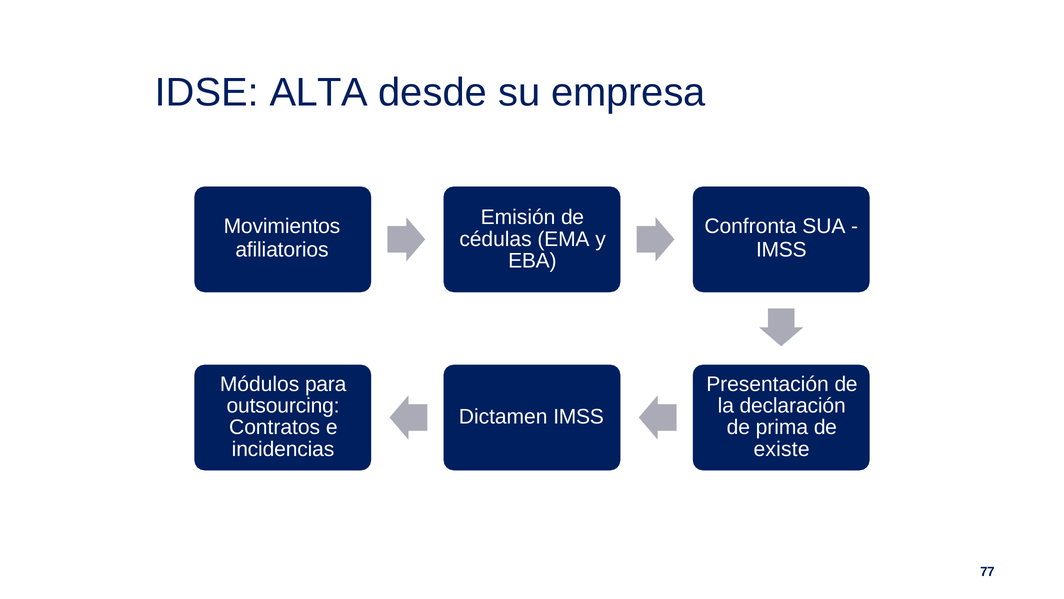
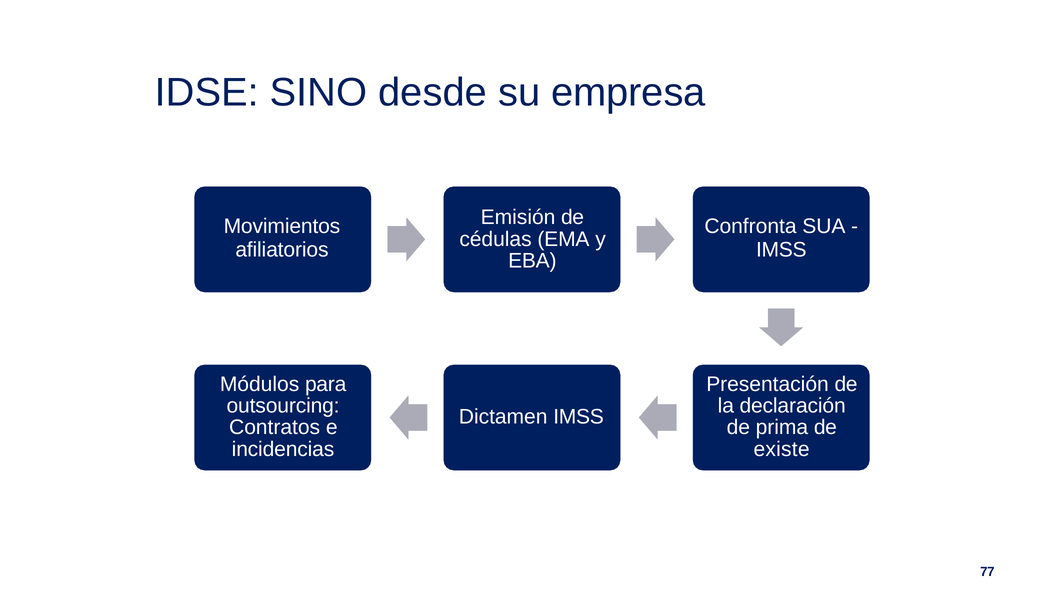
ALTA: ALTA -> SINO (319, 93)
